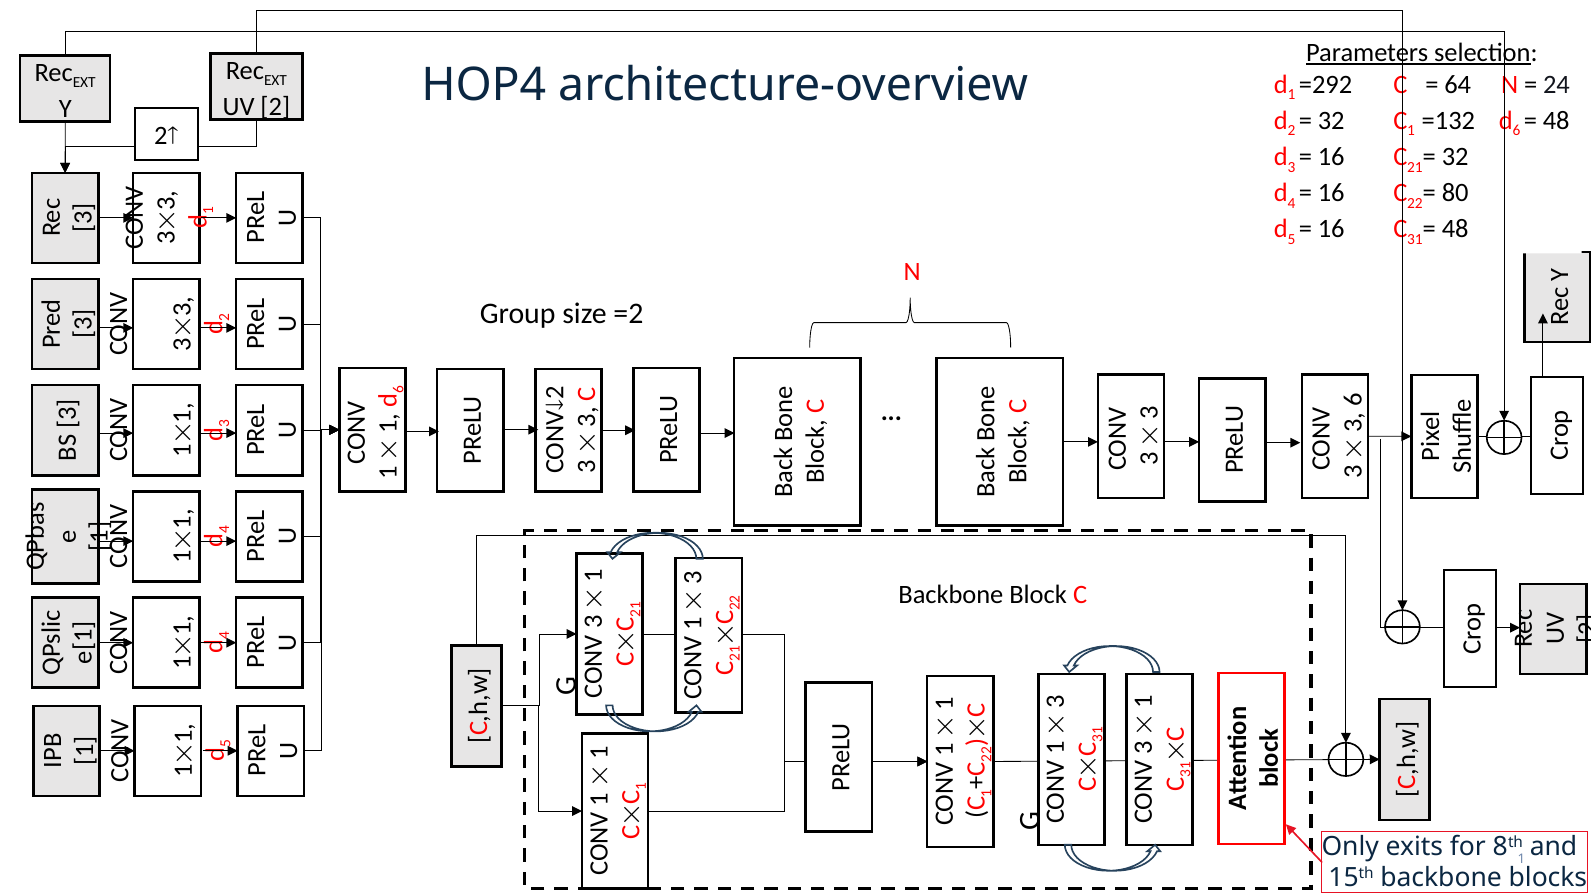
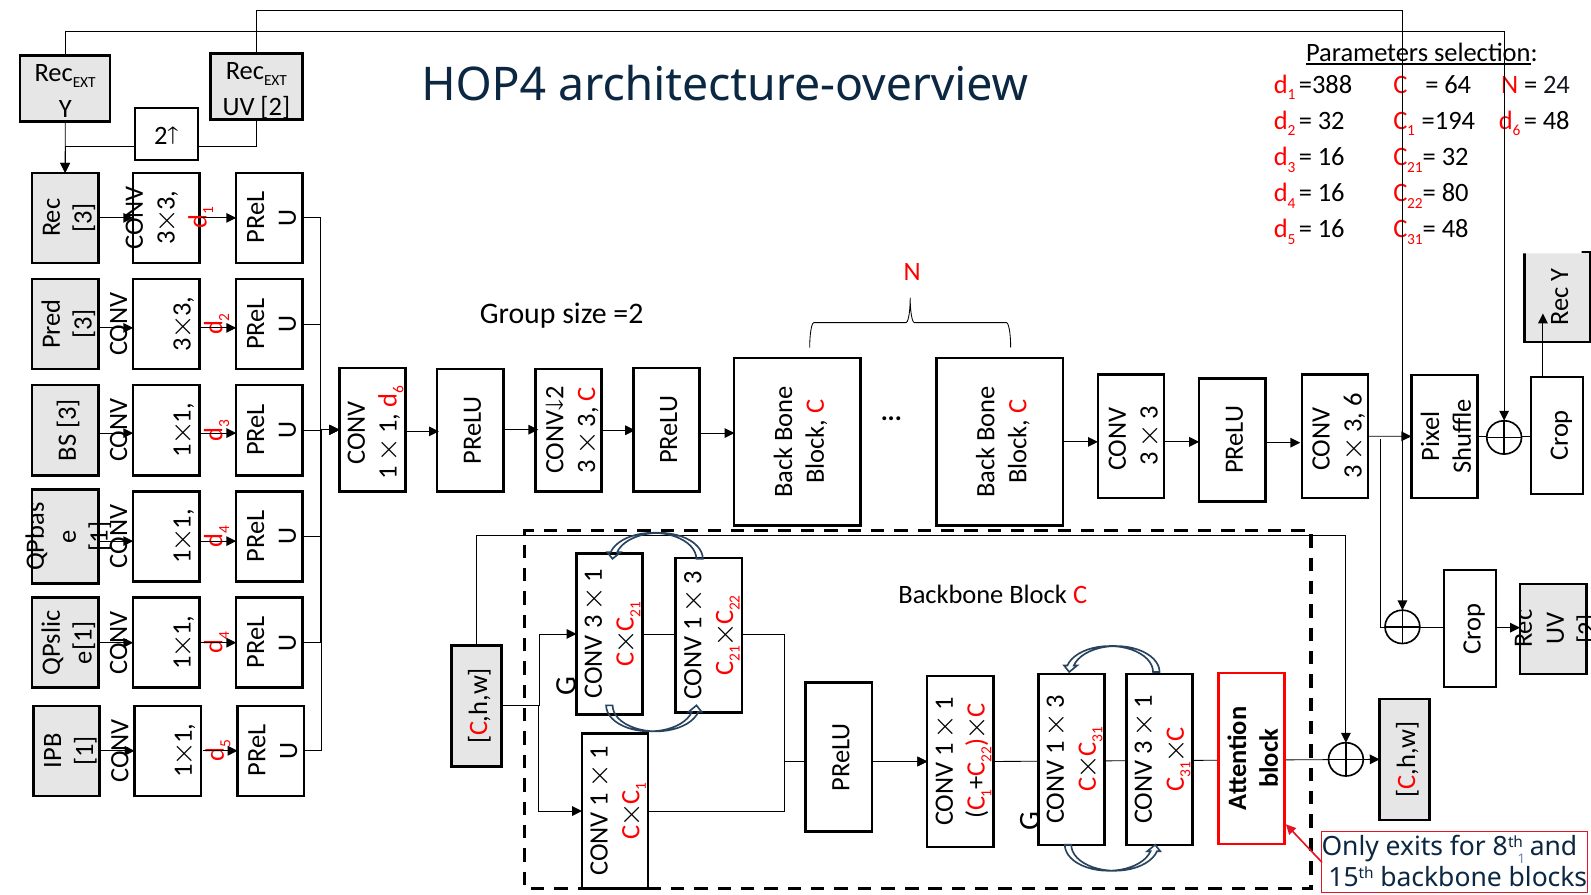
=292: =292 -> =388 (1326, 84)
=132: =132 -> =194 (1448, 121)
